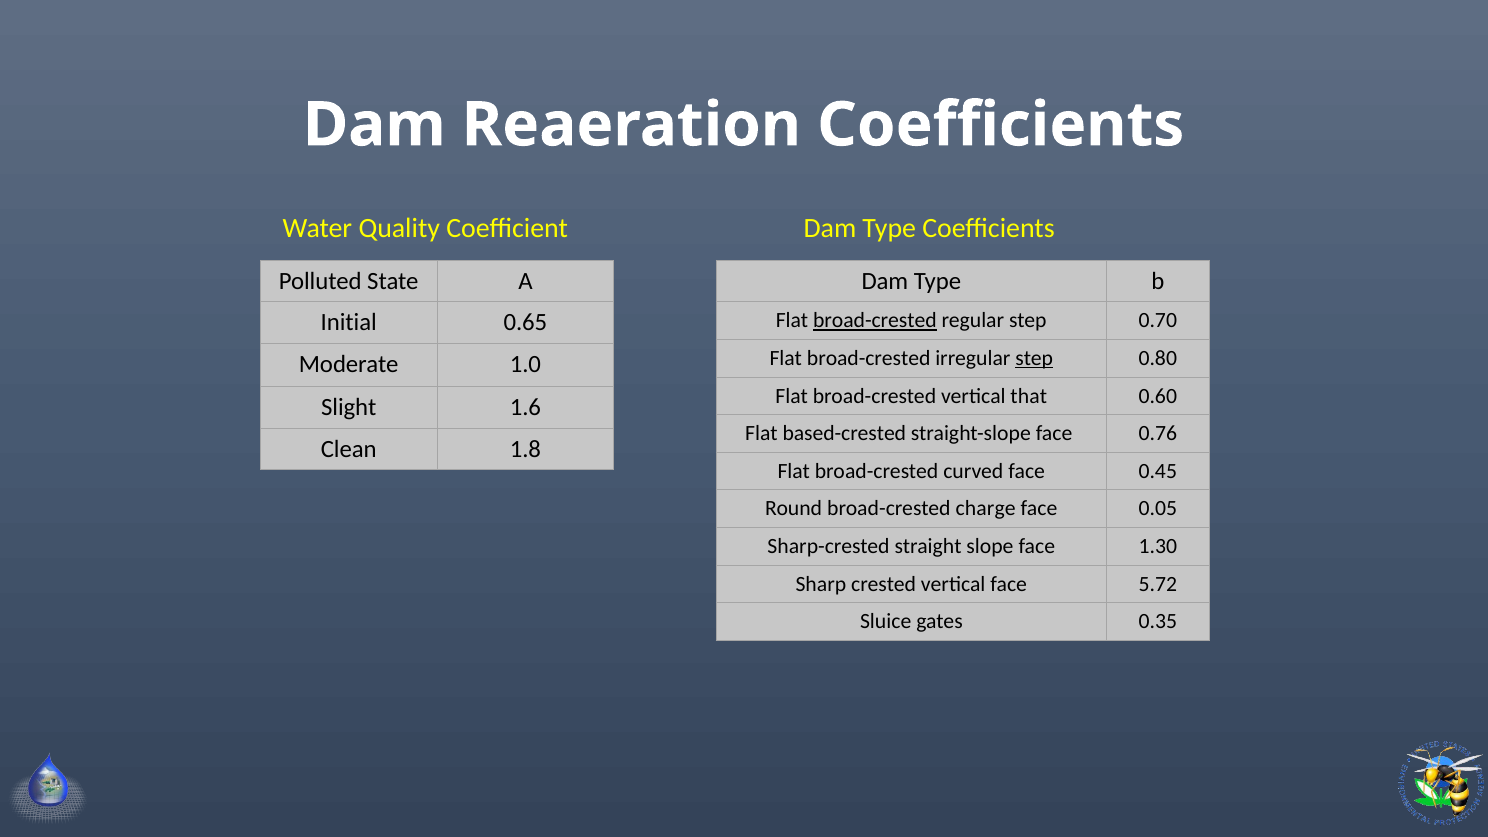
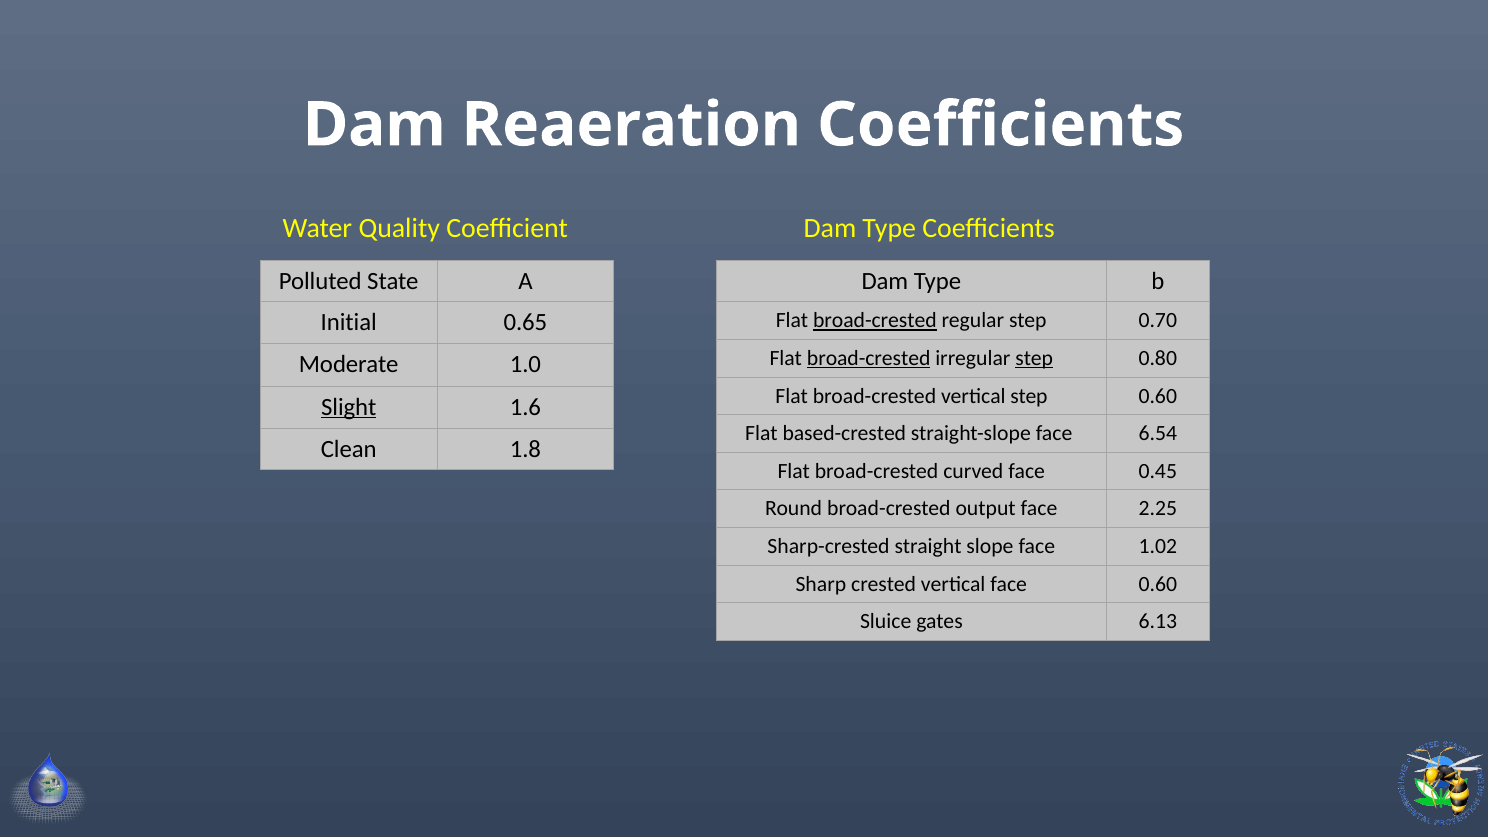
broad-crested underline: none -> present (869, 358)
vertical that: that -> step (1029, 396)
Slight underline: none -> present (349, 407)
0.76: 0.76 -> 6.54 (1158, 434)
charge: charge -> output (986, 509)
0.05: 0.05 -> 2.25 (1158, 509)
1.30: 1.30 -> 1.02 (1158, 546)
face 5.72: 5.72 -> 0.60 (1158, 584)
0.35: 0.35 -> 6.13 (1158, 622)
